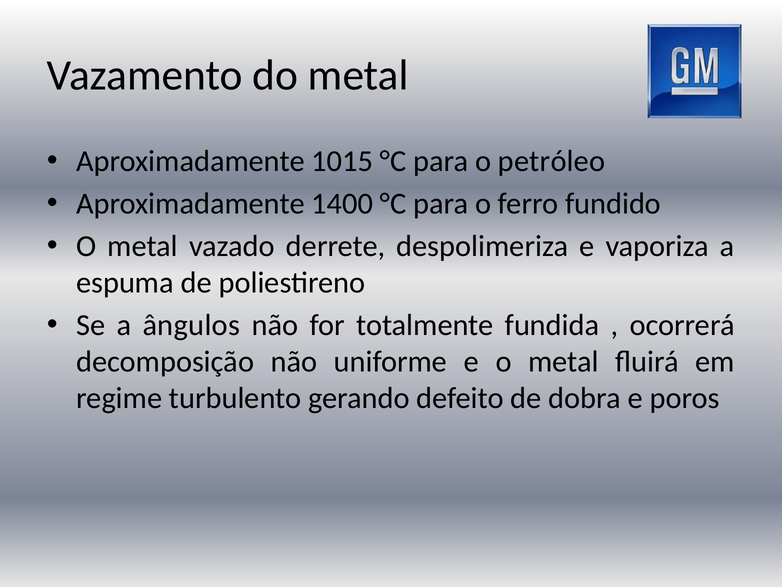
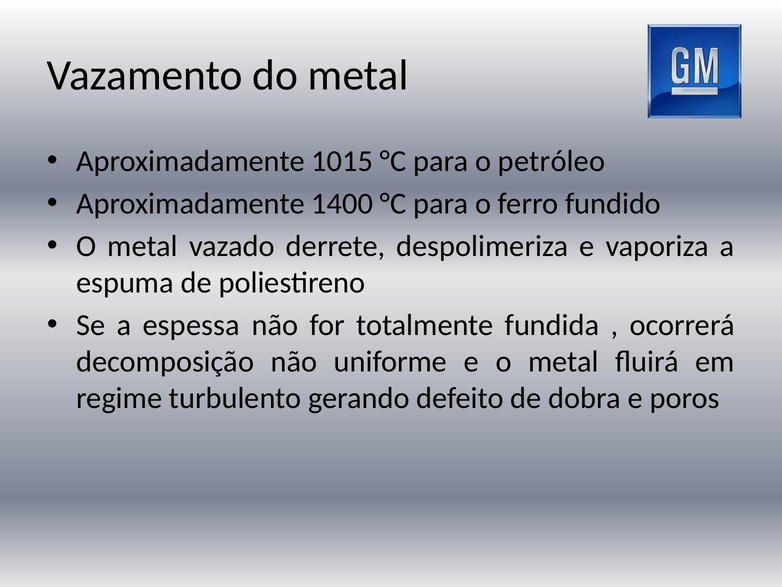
ângulos: ângulos -> espessa (191, 325)
